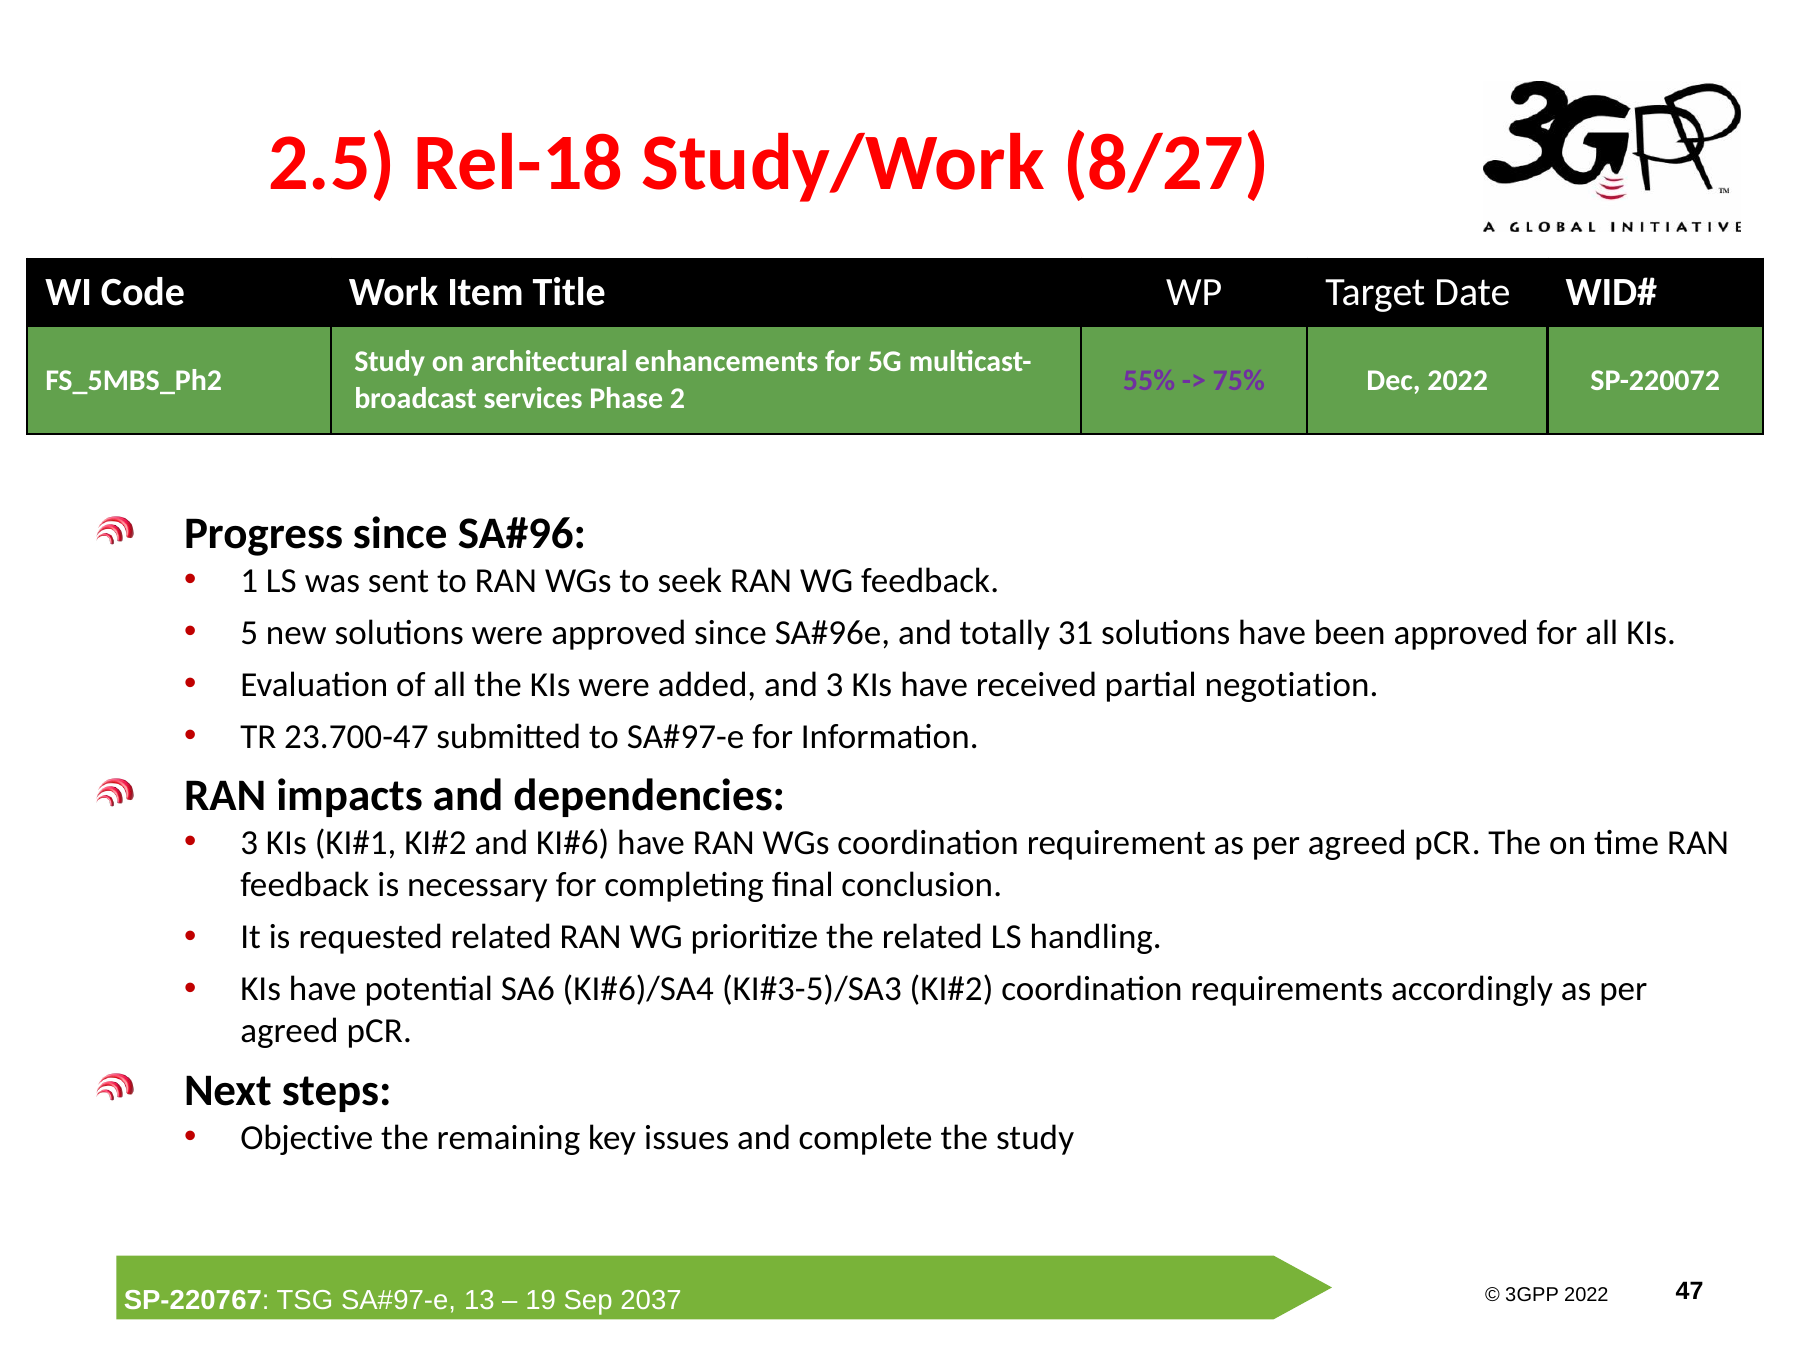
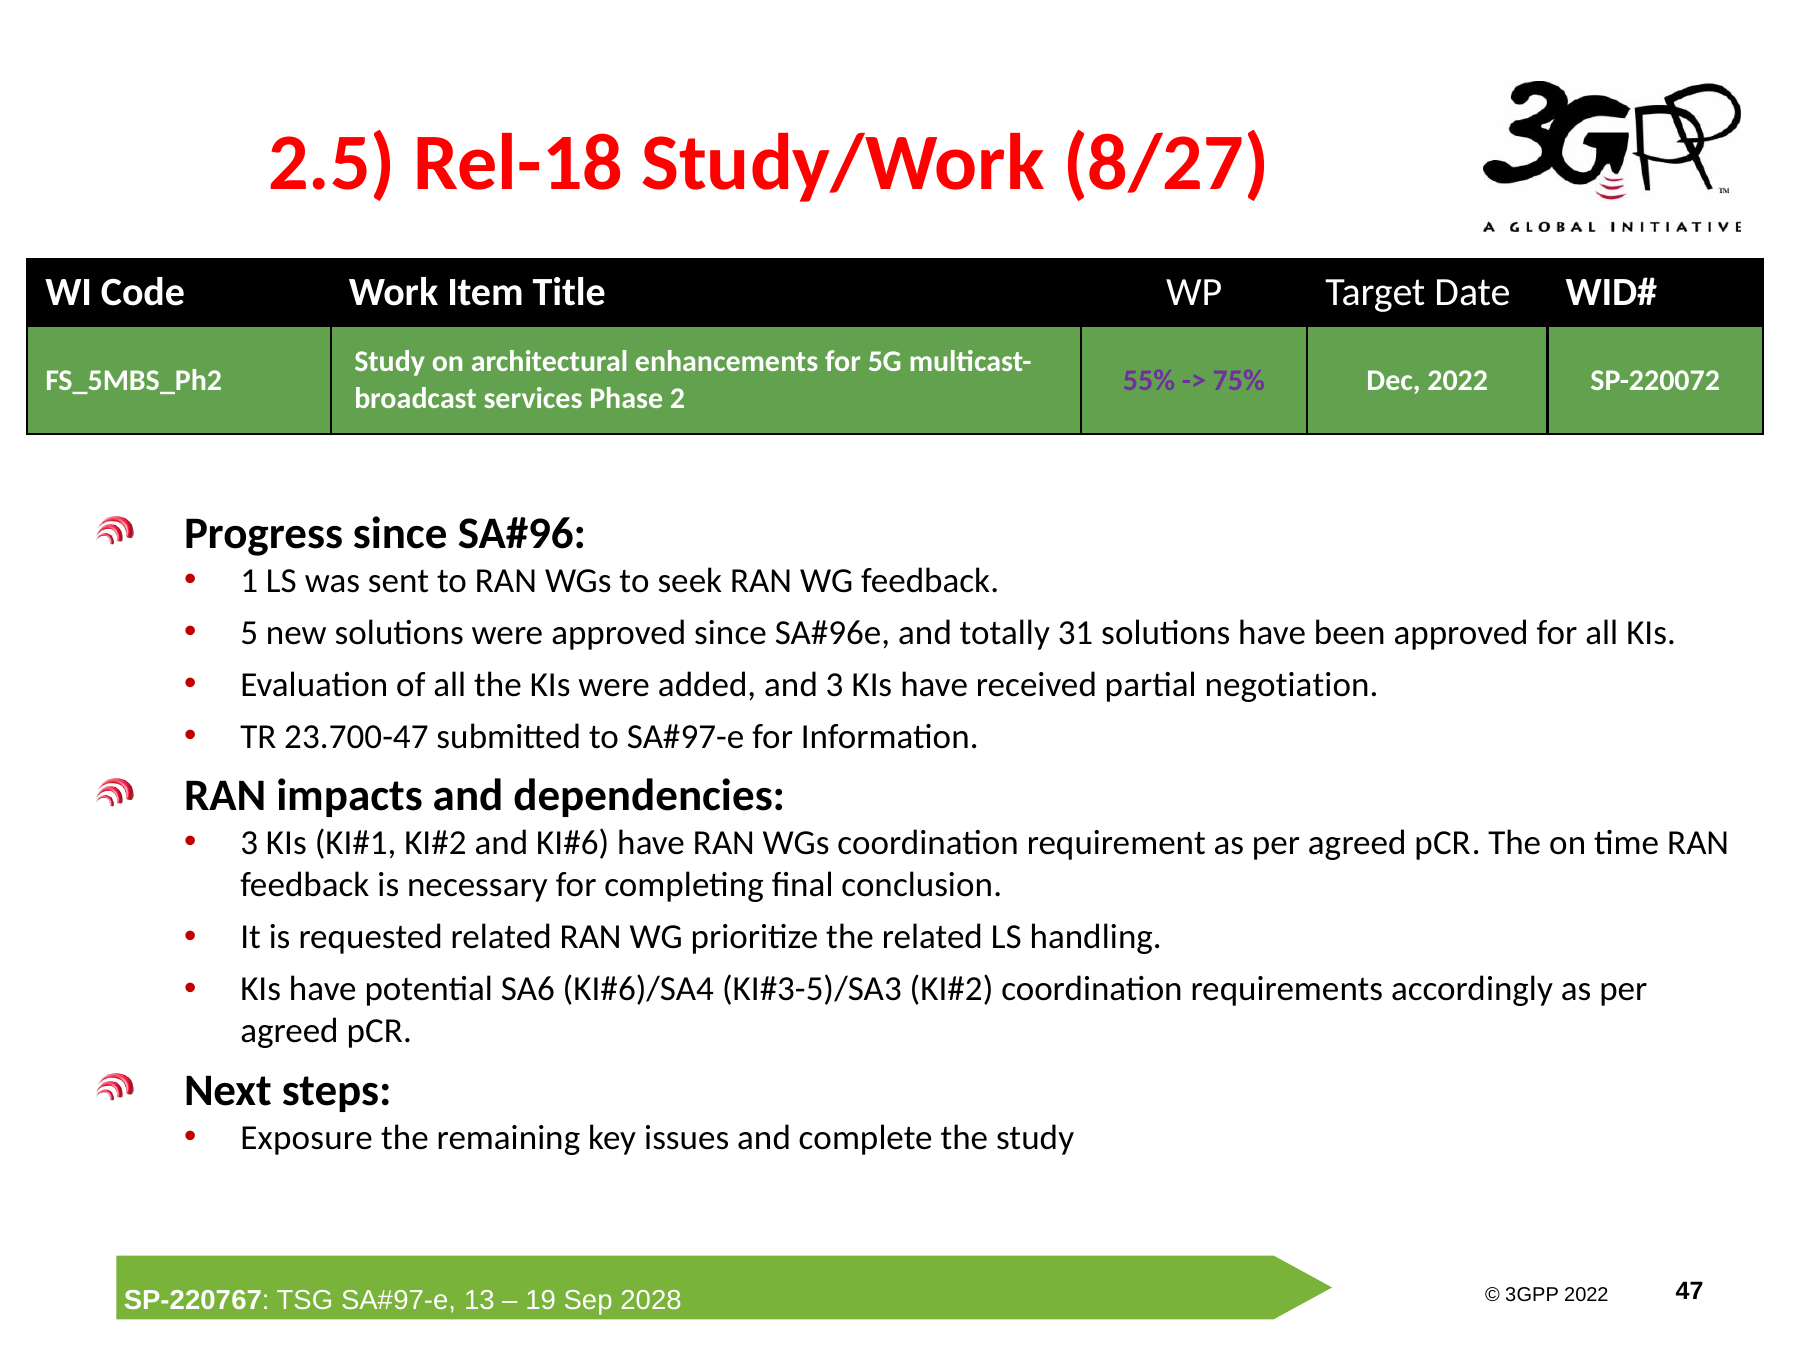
Objective: Objective -> Exposure (307, 1138)
2037: 2037 -> 2028 (651, 1301)
